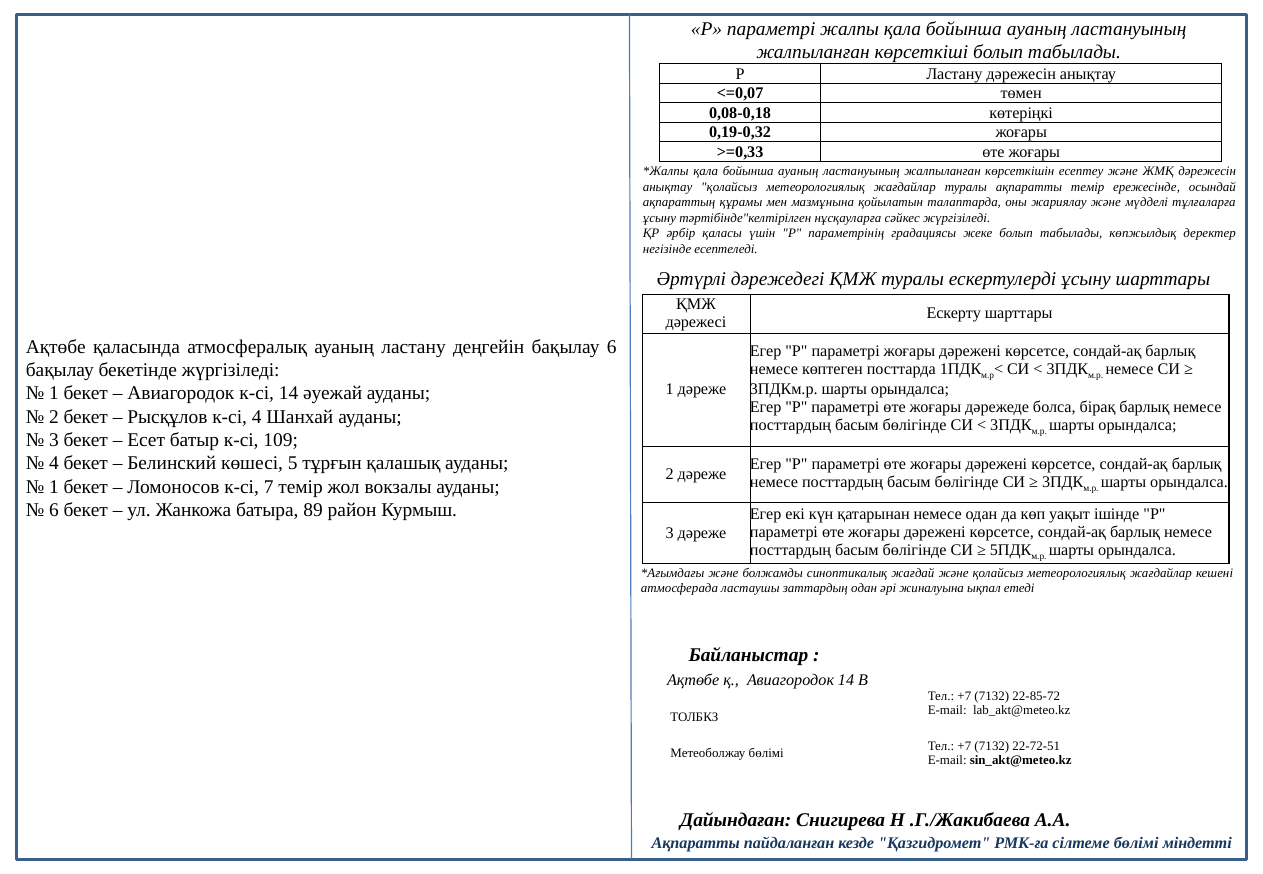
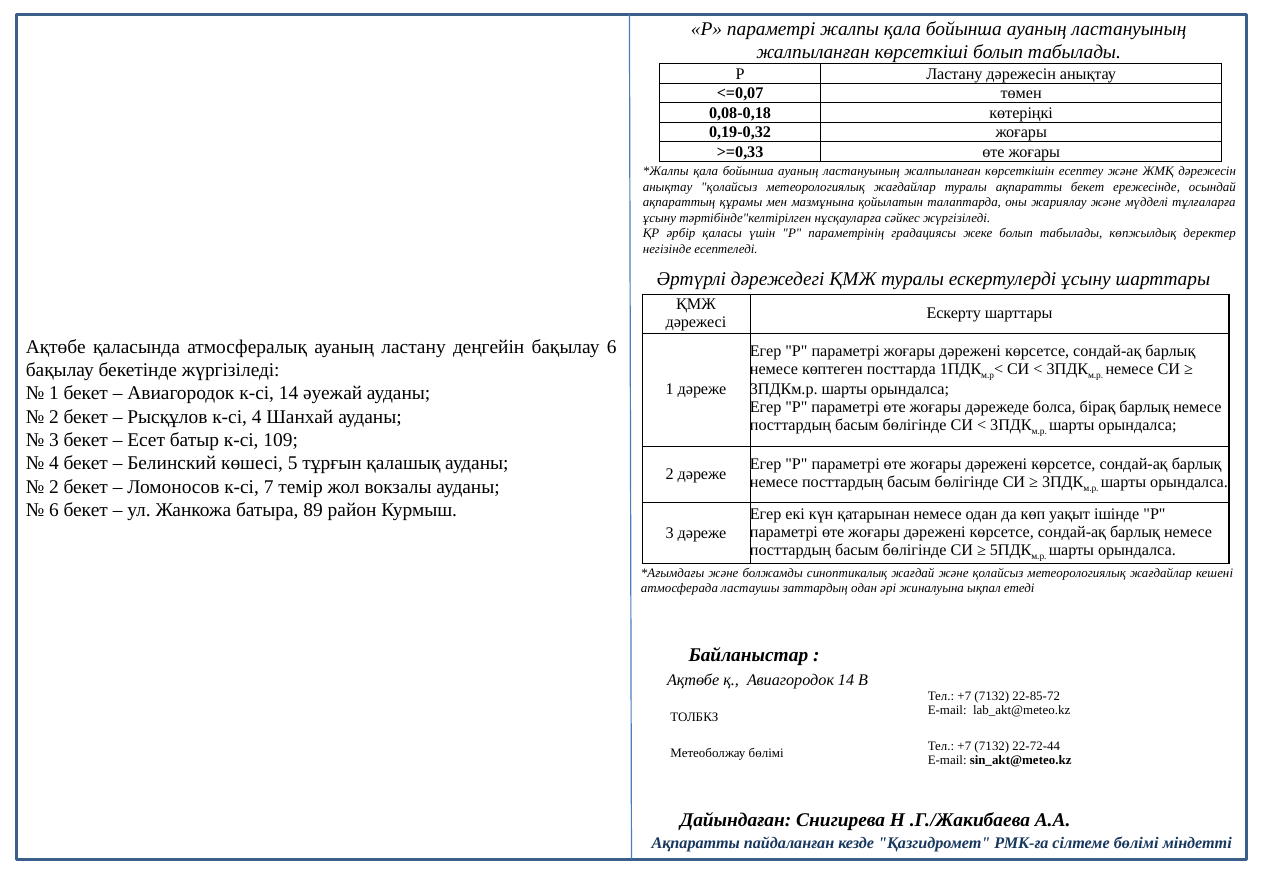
ақпаратты темір: темір -> бекет (1088, 187)
1: 1 -> 2 (54, 487)
22-72-51: 22-72-51 -> 22-72-44 (1036, 747)
